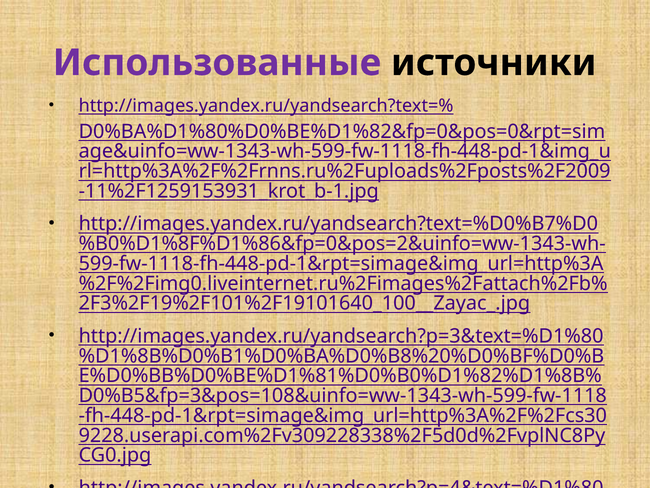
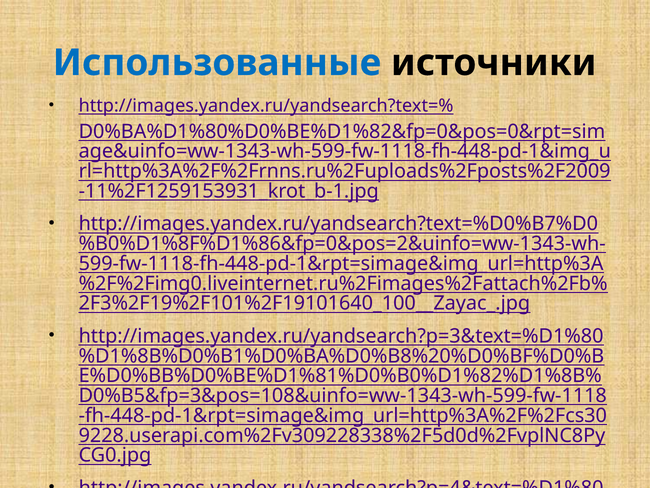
Использованные colour: purple -> blue (217, 63)
